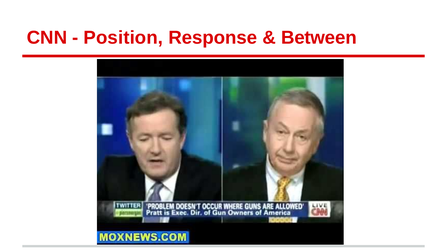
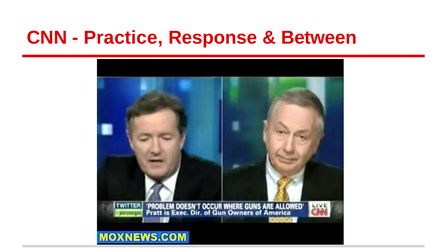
Position: Position -> Practice (123, 38)
